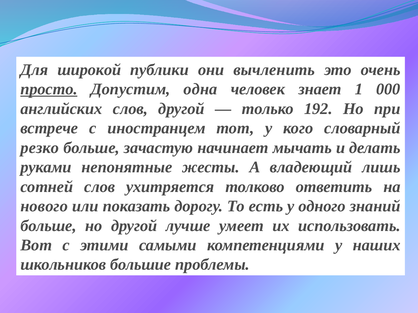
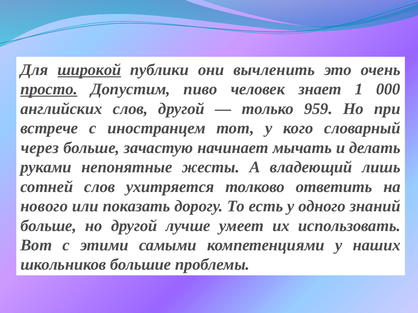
широкой underline: none -> present (89, 70)
одна: одна -> пиво (200, 89)
192: 192 -> 959 (318, 109)
резко: резко -> через (40, 148)
